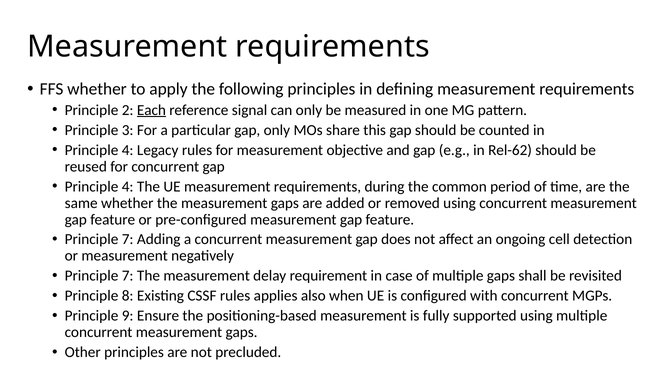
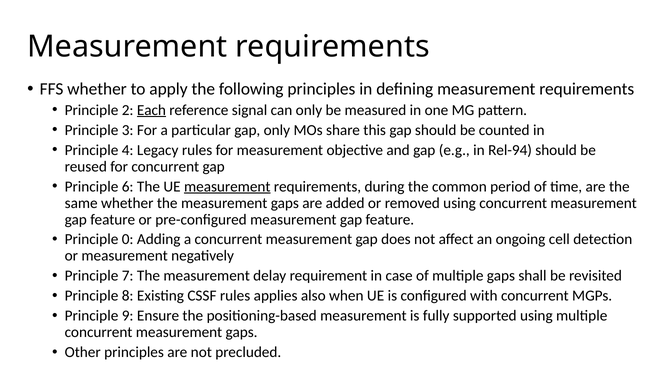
Rel-62: Rel-62 -> Rel-94 (510, 150)
4: 4 -> 6 (128, 186)
measurement underline: none -> present (227, 186)
7: 7 -> 0 (128, 239)
